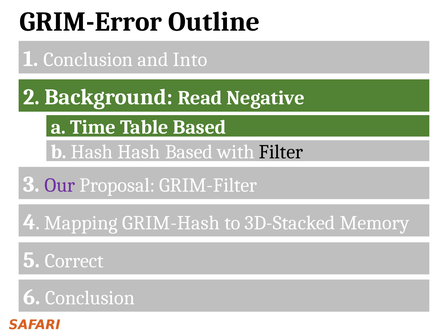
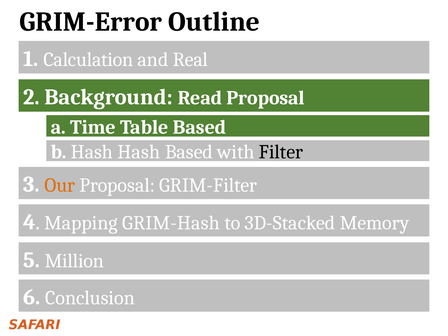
1 Conclusion: Conclusion -> Calculation (88, 60)
Into: Into -> Real (190, 60)
Read Negative: Negative -> Proposal (266, 98)
Our colour: purple -> orange (60, 185)
Correct: Correct -> Million (74, 261)
